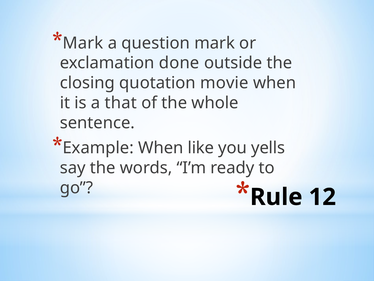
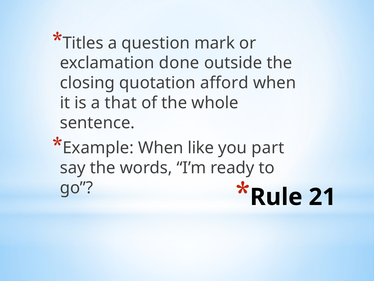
Mark: Mark -> Titles (83, 43)
movie: movie -> afford (224, 83)
yells: yells -> part (268, 148)
12: 12 -> 21 (322, 197)
